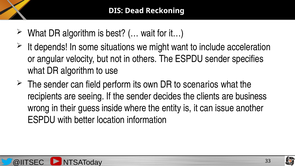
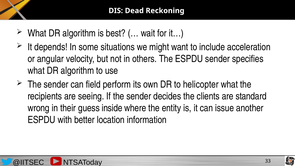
scenarios: scenarios -> helicopter (201, 84)
business: business -> standard (251, 96)
